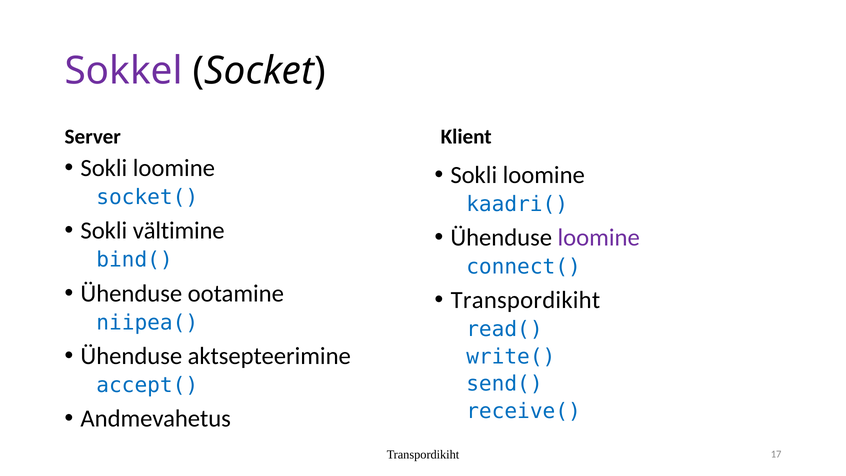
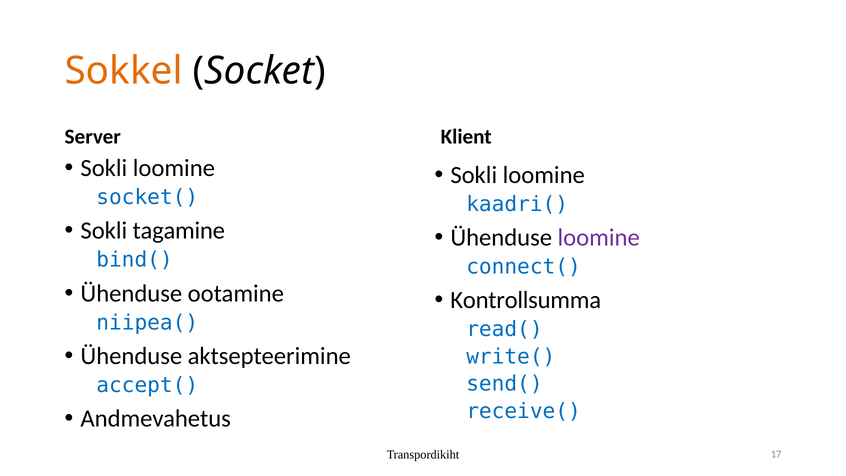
Sokkel colour: purple -> orange (124, 71)
vältimine: vältimine -> tagamine (179, 231)
Transpordikiht: Transpordikiht -> Kontrollsumma (526, 300)
